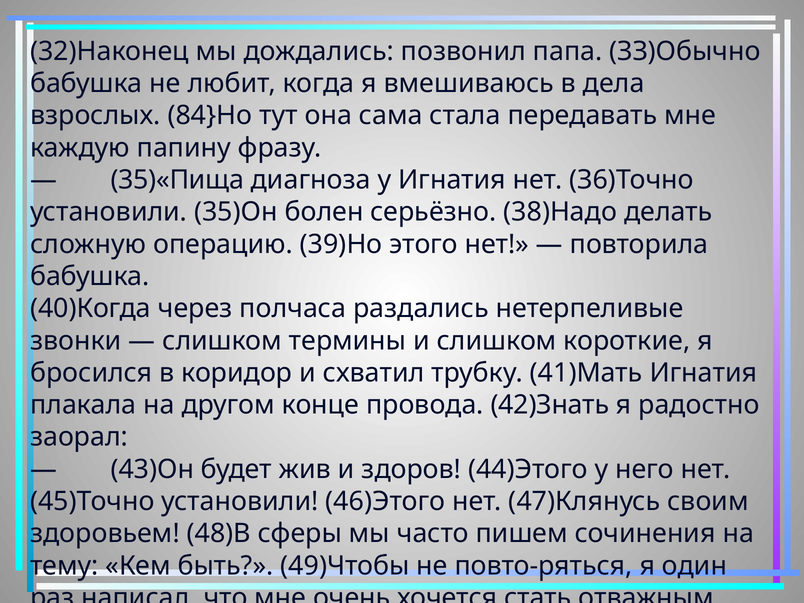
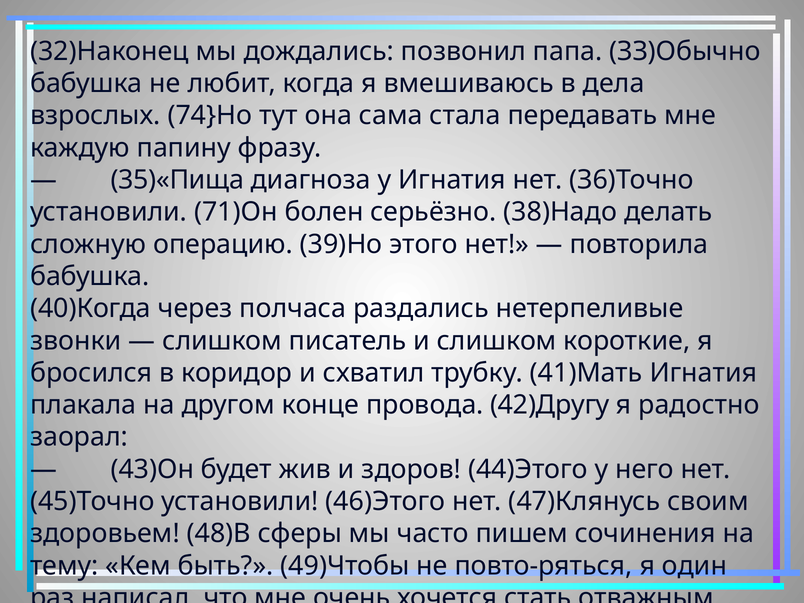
84}Но: 84}Но -> 74}Но (210, 116)
35)Он: 35)Он -> 71)Он (236, 212)
термины: термины -> писатель (348, 341)
42)Знать: 42)Знать -> 42)Другу (550, 405)
